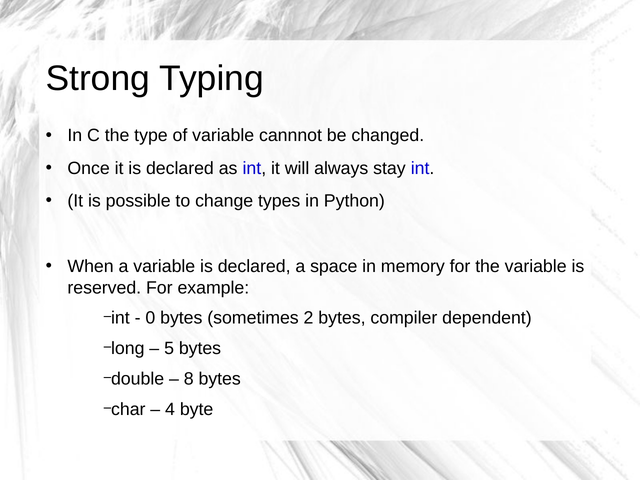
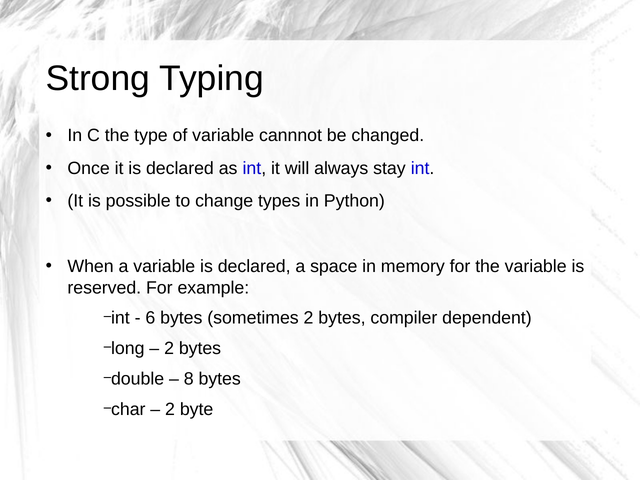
0: 0 -> 6 (150, 318)
5: 5 -> 2 (169, 348)
4: 4 -> 2 (170, 410)
